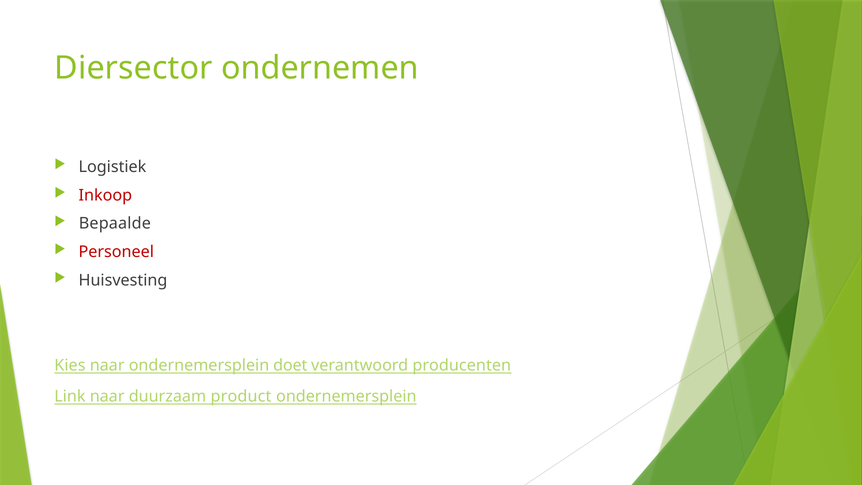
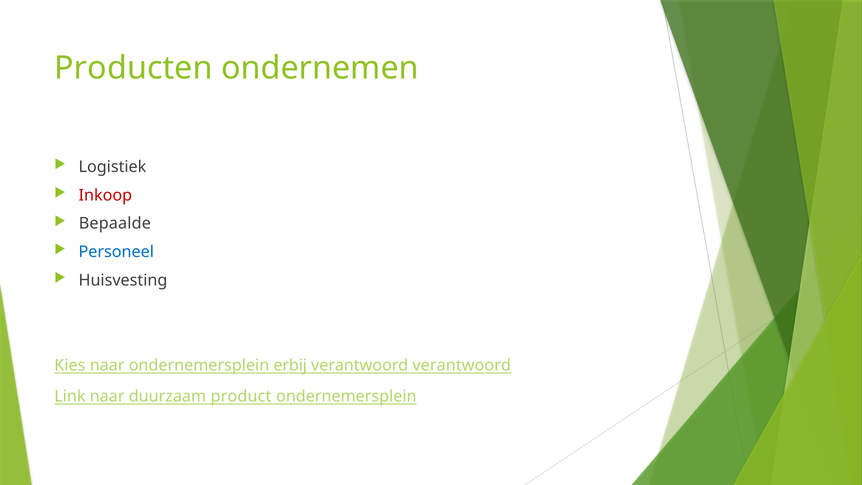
Diersector: Diersector -> Producten (134, 68)
Personeel colour: red -> blue (116, 252)
doet: doet -> erbij (290, 365)
verantwoord producenten: producenten -> verantwoord (462, 365)
